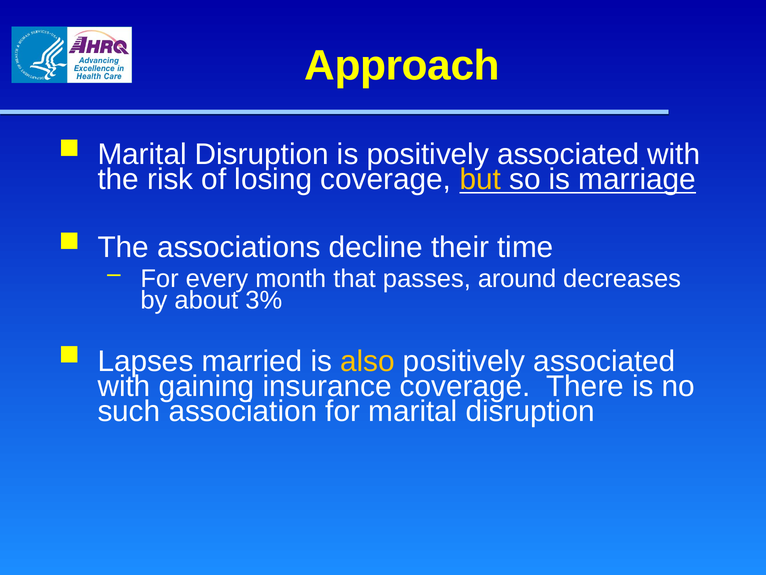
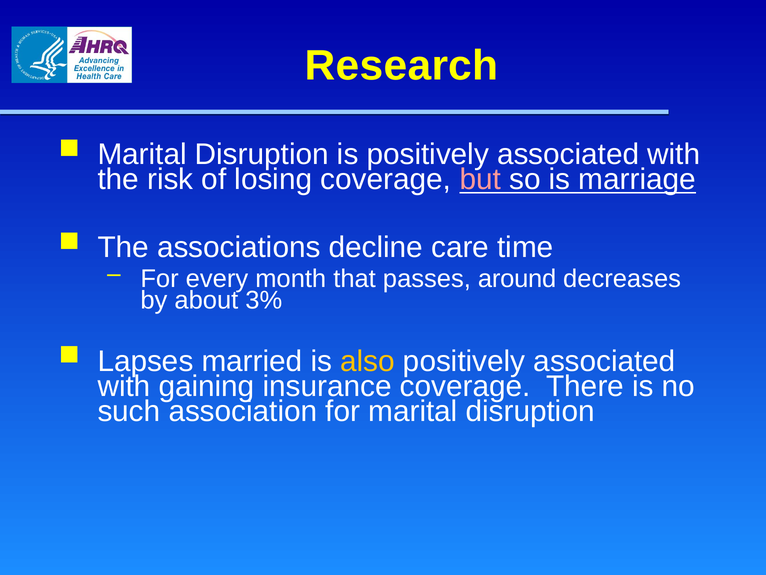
Approach: Approach -> Research (402, 66)
but colour: yellow -> pink (480, 179)
their: their -> care (460, 247)
